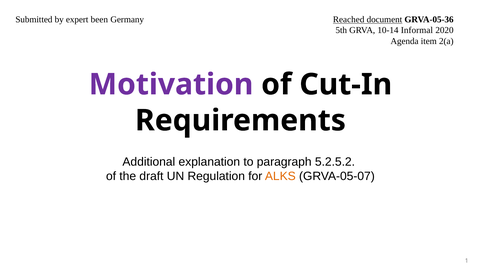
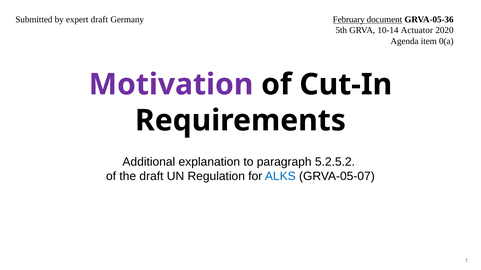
expert been: been -> draft (99, 20)
Reached: Reached -> February (349, 20)
Informal: Informal -> Actuator (417, 30)
2(a: 2(a -> 0(a (446, 41)
ALKS colour: orange -> blue (280, 177)
